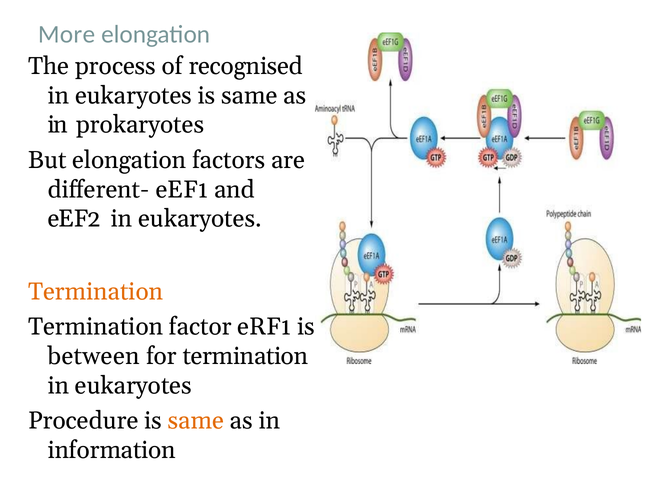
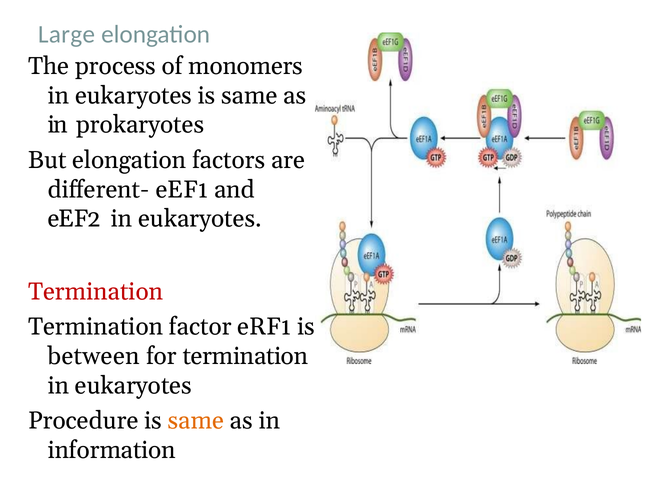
More: More -> Large (67, 35)
recognised: recognised -> monomers (246, 66)
Termination colour: orange -> red (96, 292)
